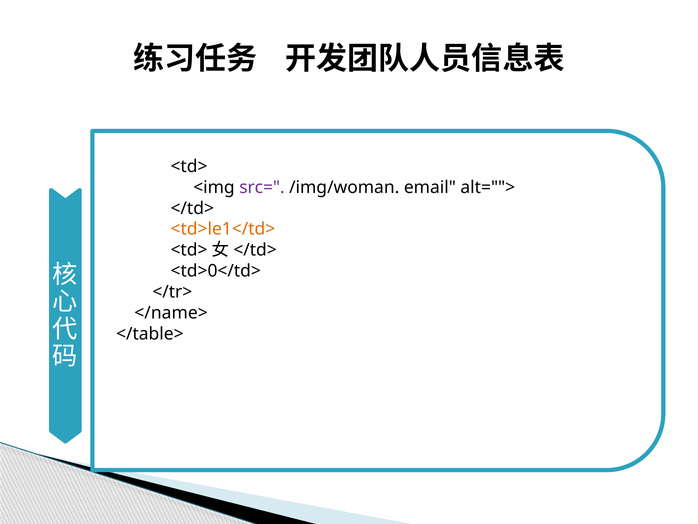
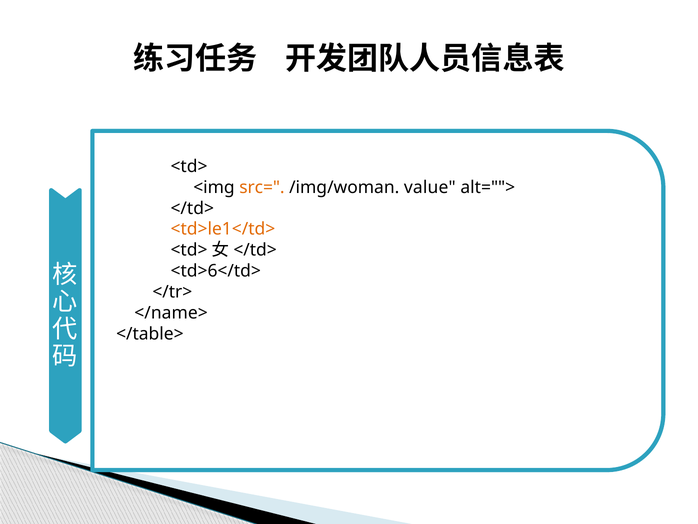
src= colour: purple -> orange (262, 187)
email: email -> value (430, 187)
<td>0</td>: <td>0</td> -> <td>6</td> (216, 271)
